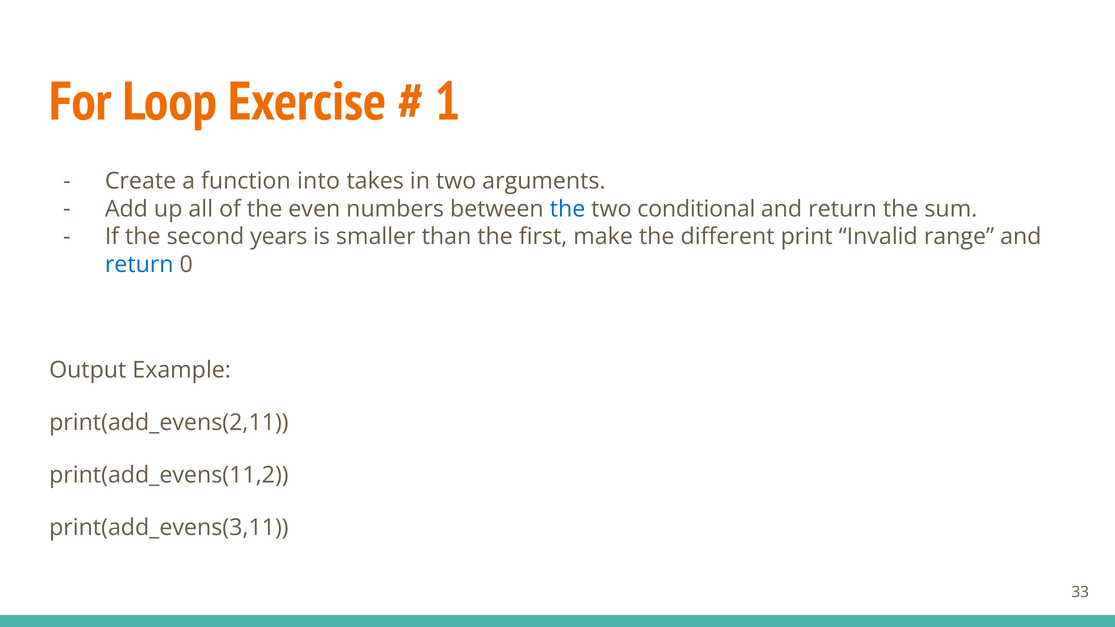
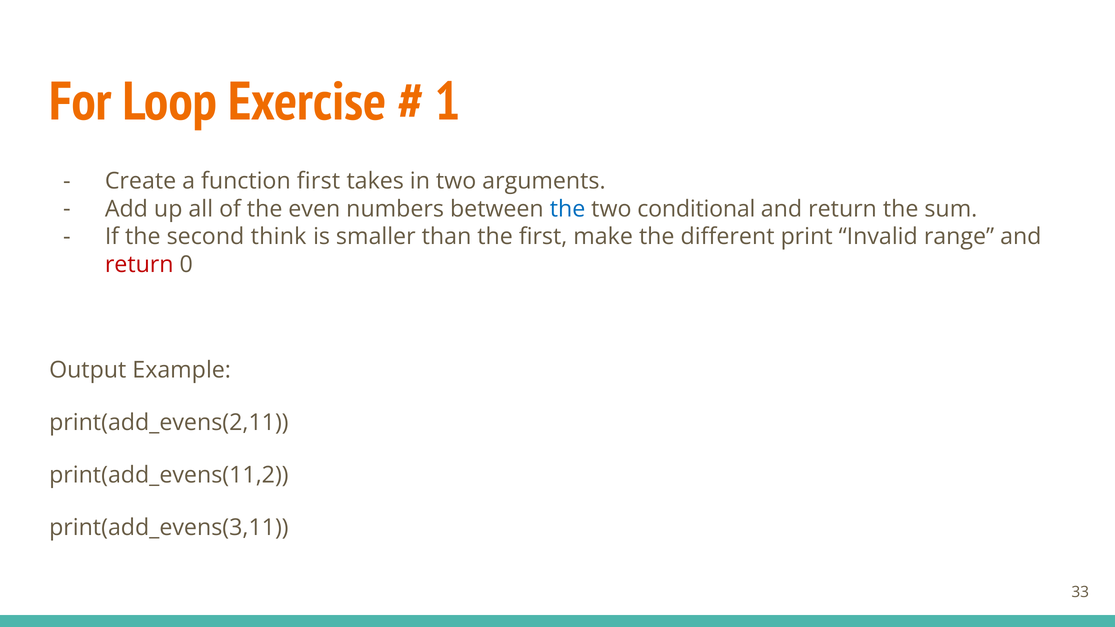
function into: into -> first (319, 181)
years: years -> think (279, 237)
return colour: blue -> red (139, 265)
